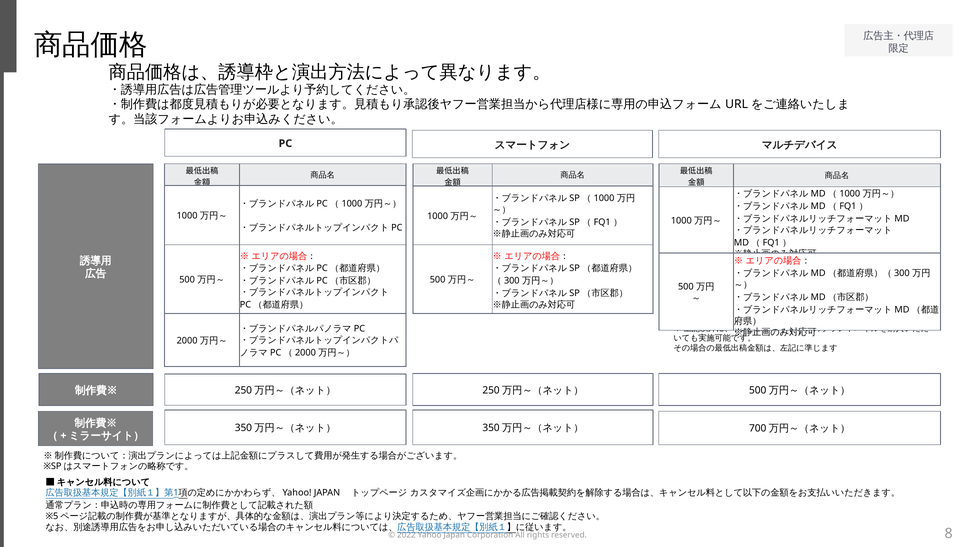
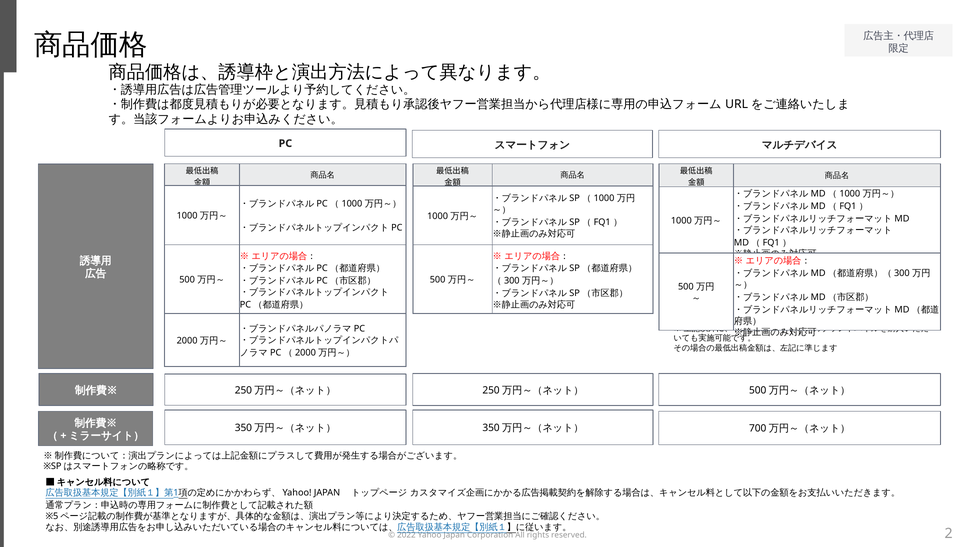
8: 8 -> 2 (949, 534)
